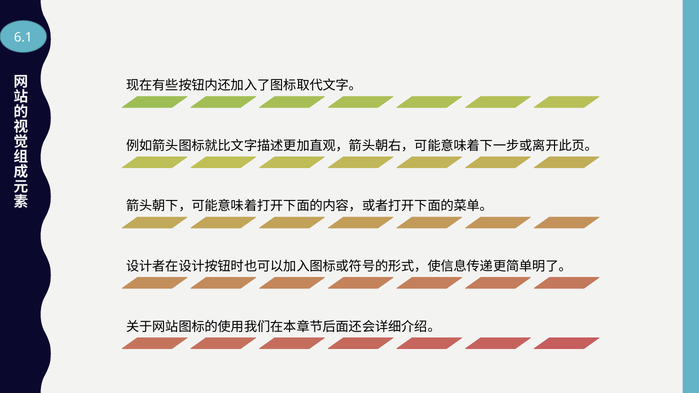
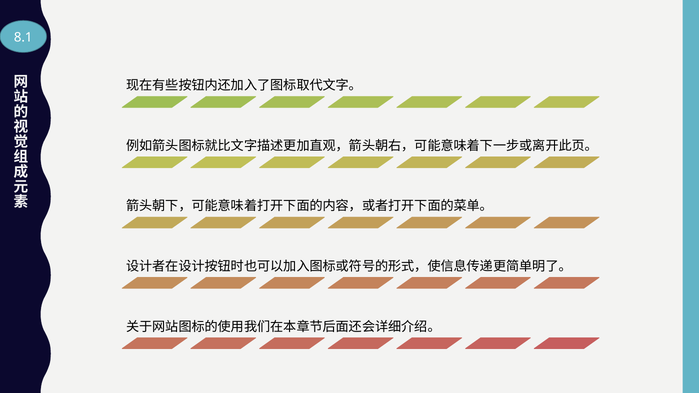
6.1: 6.1 -> 8.1 (23, 37)
